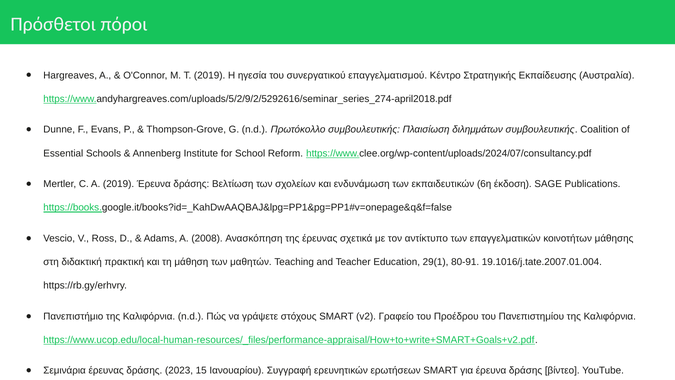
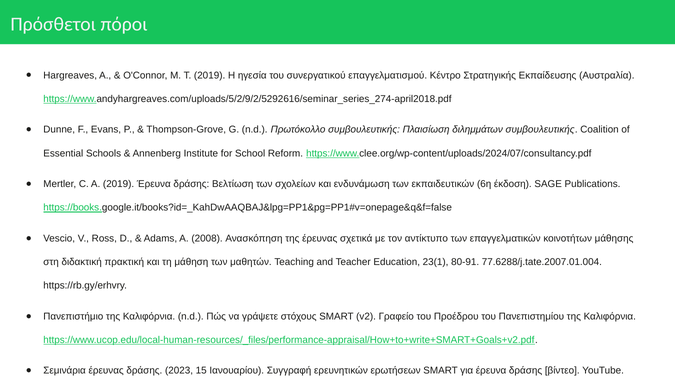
29(1: 29(1 -> 23(1 (436, 262)
19.1016/j.tate.2007.01.004: 19.1016/j.tate.2007.01.004 -> 77.6288/j.tate.2007.01.004 (542, 262)
